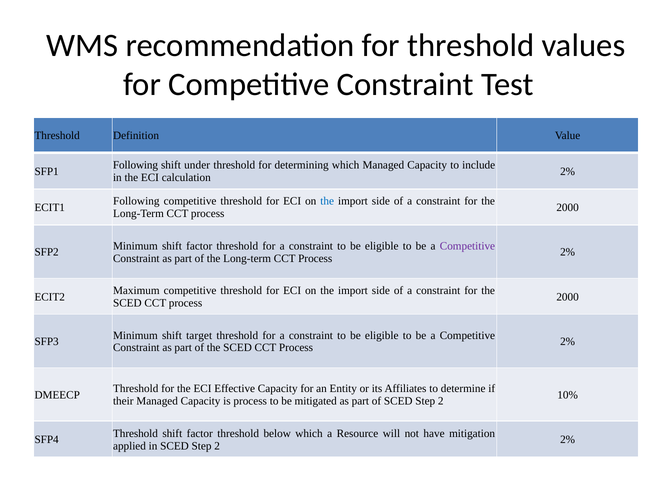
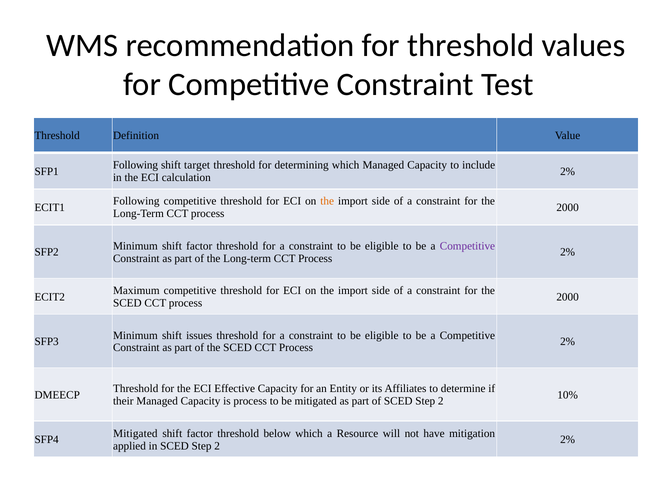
under: under -> target (197, 165)
the colour: blue -> orange (327, 201)
target: target -> issues (199, 335)
Threshold: Threshold -> Mitigated (135, 433)
